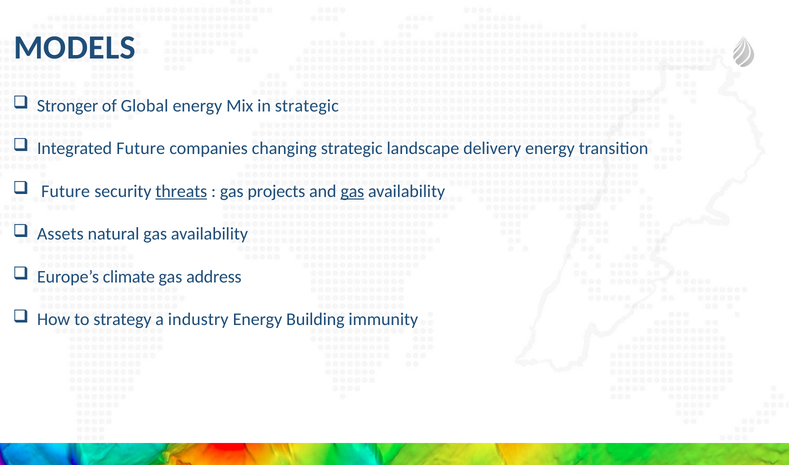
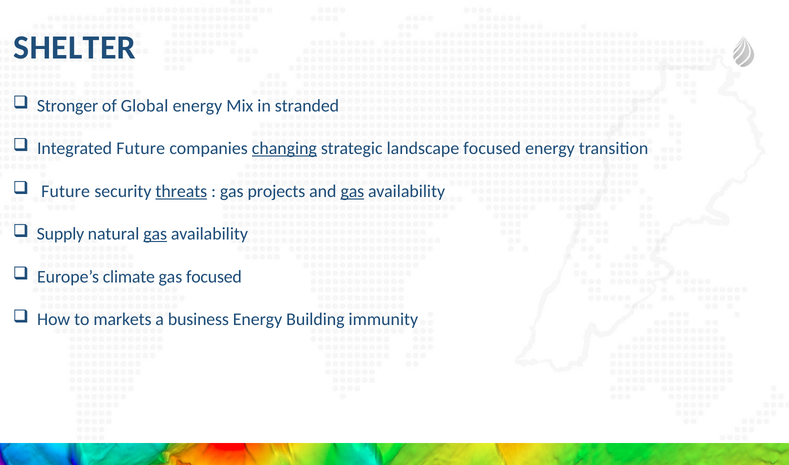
MODELS: MODELS -> SHELTER (75, 47)
in strategic: strategic -> stranded (307, 106)
changing underline: none -> present (284, 148)
landscape delivery: delivery -> focused (492, 148)
Assets: Assets -> Supply (60, 234)
gas underline: none -> present (155, 234)
gas address: address -> focused (214, 277)
strategy: strategy -> markets (122, 320)
industry: industry -> business (198, 320)
